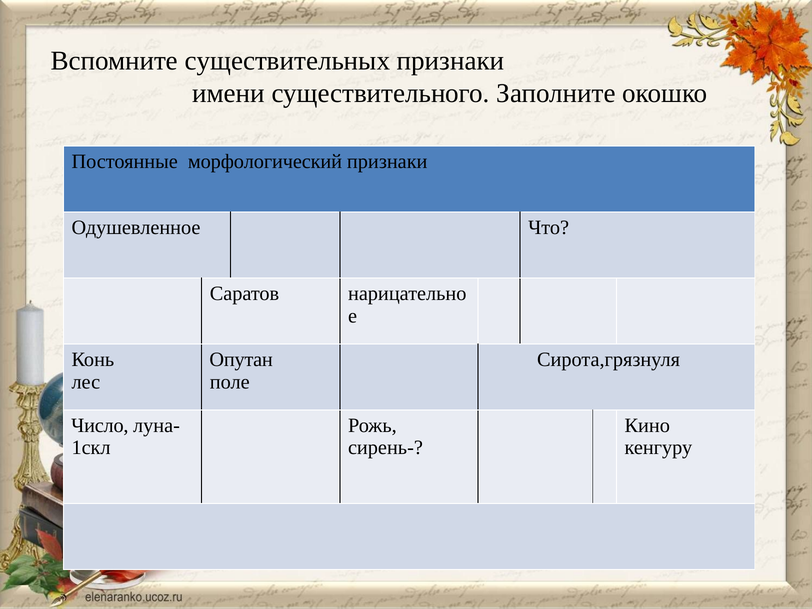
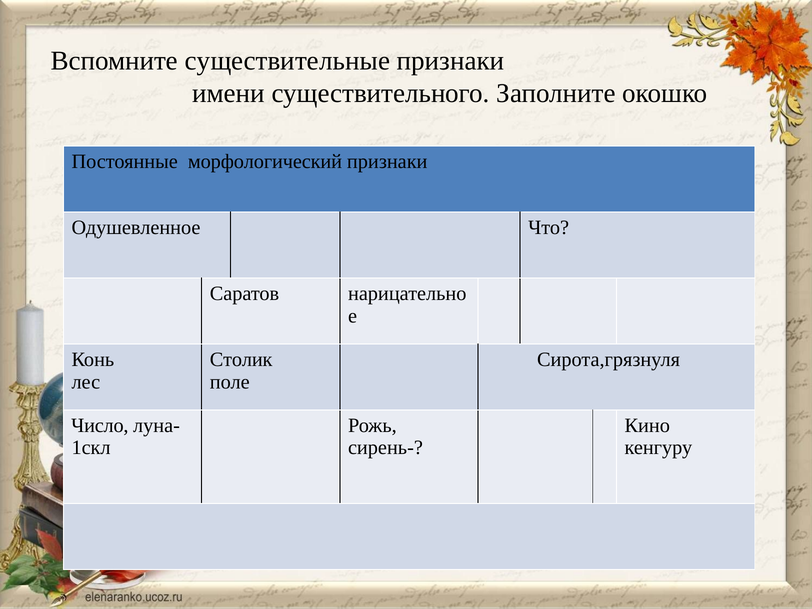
существительных: существительных -> существительные (287, 61)
Опутан: Опутан -> Столик (241, 359)
